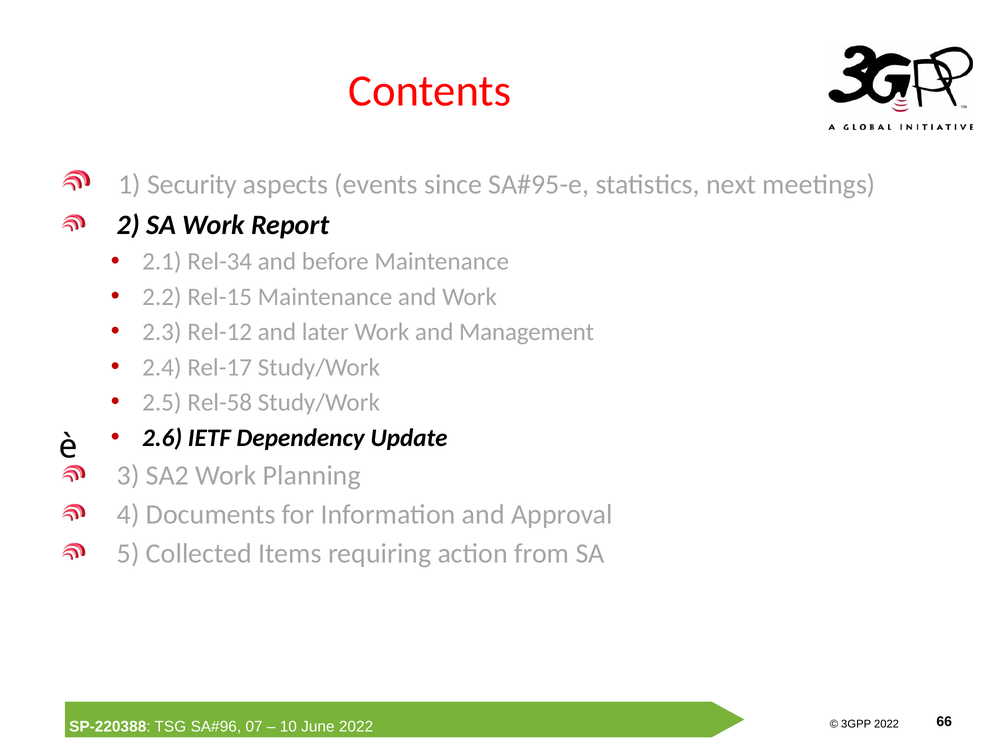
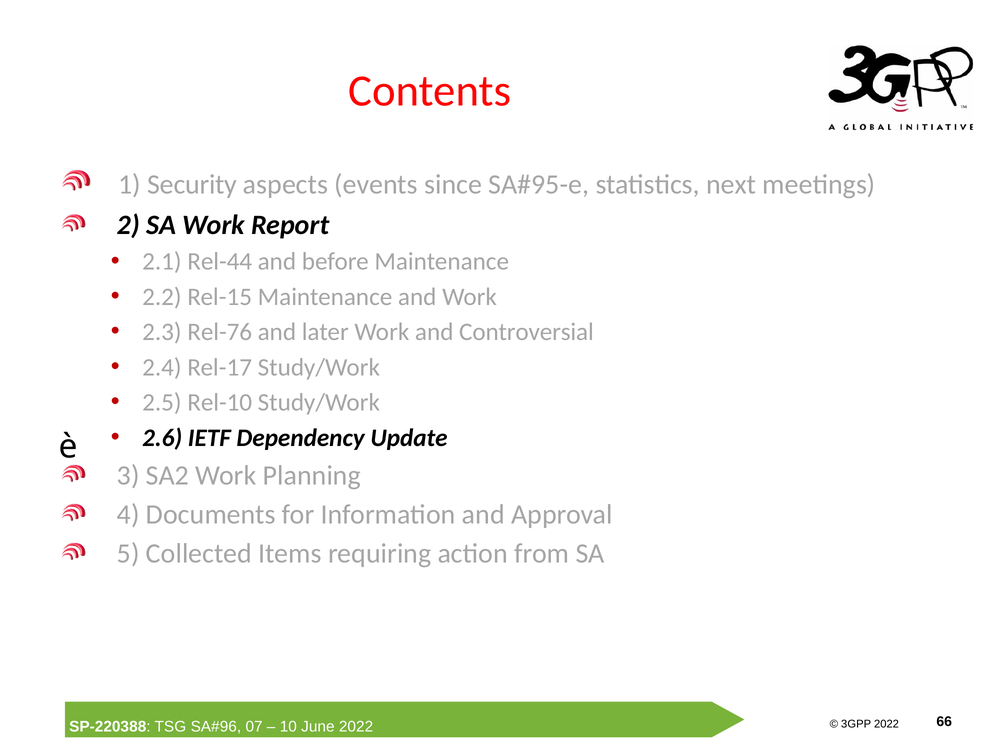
Rel-34: Rel-34 -> Rel-44 (220, 262)
Rel-12: Rel-12 -> Rel-76 (220, 332)
Management: Management -> Controversial (526, 332)
Rel-58: Rel-58 -> Rel-10 (220, 403)
